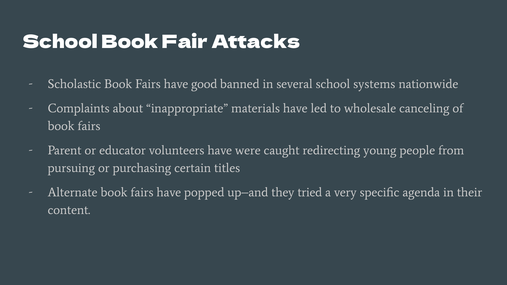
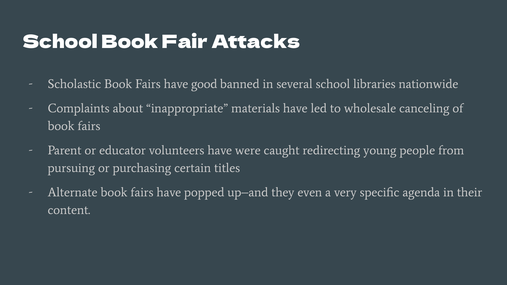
systems: systems -> libraries (374, 84)
tried: tried -> even (310, 193)
